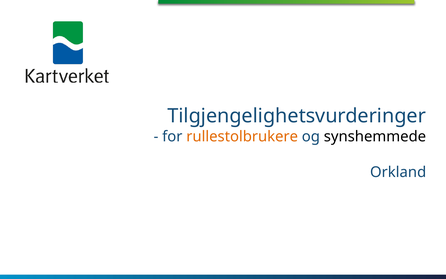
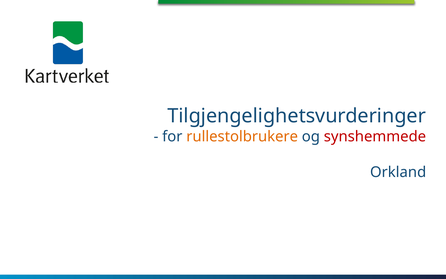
synshemmede colour: black -> red (375, 136)
